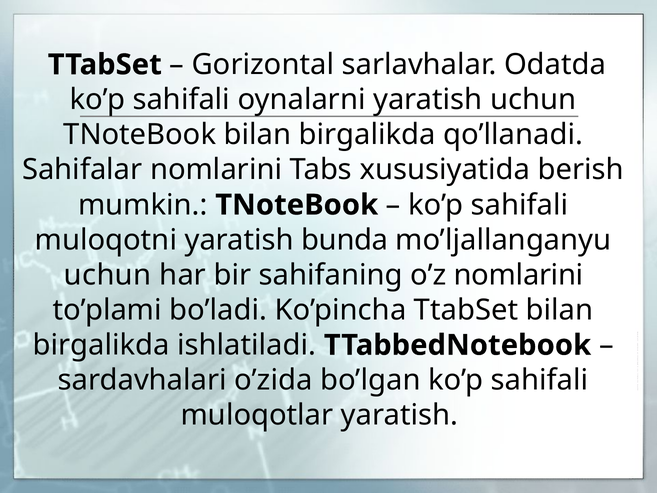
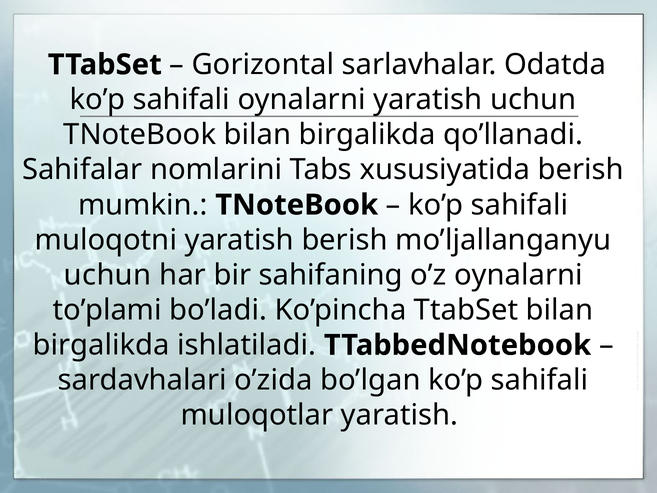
yaratish bunda: bunda -> berish (345, 240)
o’z nomlarini: nomlarini -> oynalarni (518, 275)
